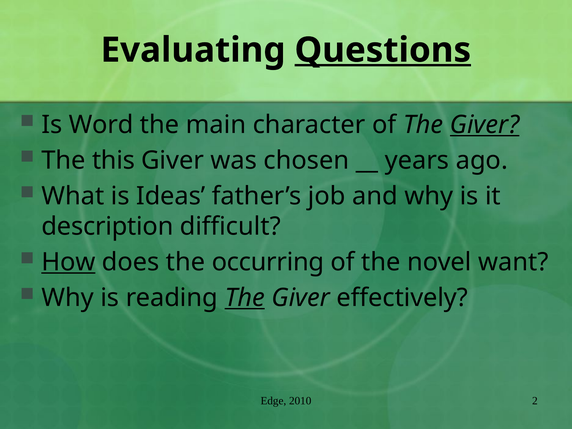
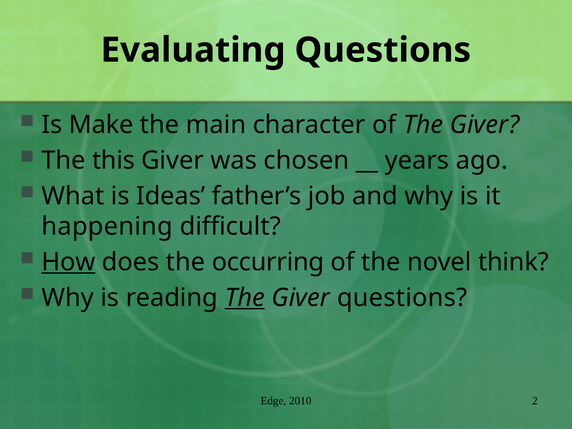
Questions underline: present -> none (383, 50)
Word: Word -> Make (101, 125)
Giver underline: present -> none (485, 125)
description: description -> happening (107, 226)
want: want -> think (514, 262)
Giver effectively: effectively -> questions (402, 298)
